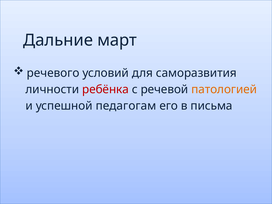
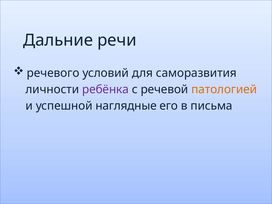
март: март -> речи (117, 40)
ребёнка colour: red -> purple (106, 89)
педагогам: педагогам -> наглядные (126, 106)
